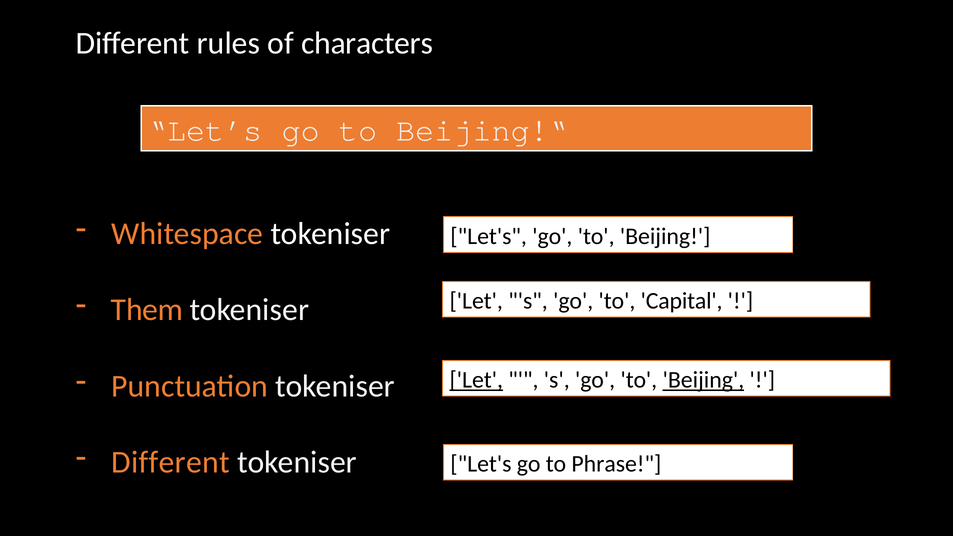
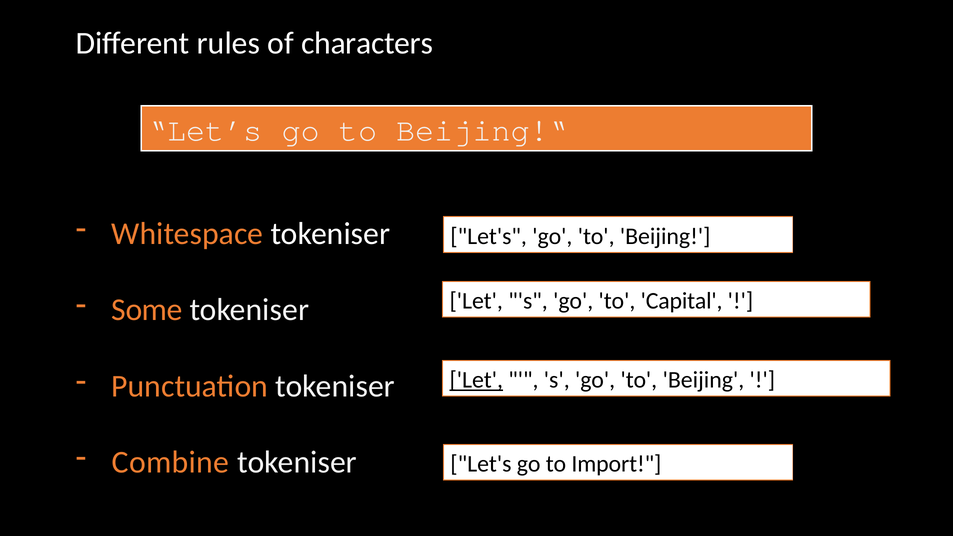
Them: Them -> Some (147, 310)
Beijing underline: present -> none (703, 380)
Different: Different -> Combine (171, 463)
Phrase: Phrase -> Import (616, 464)
